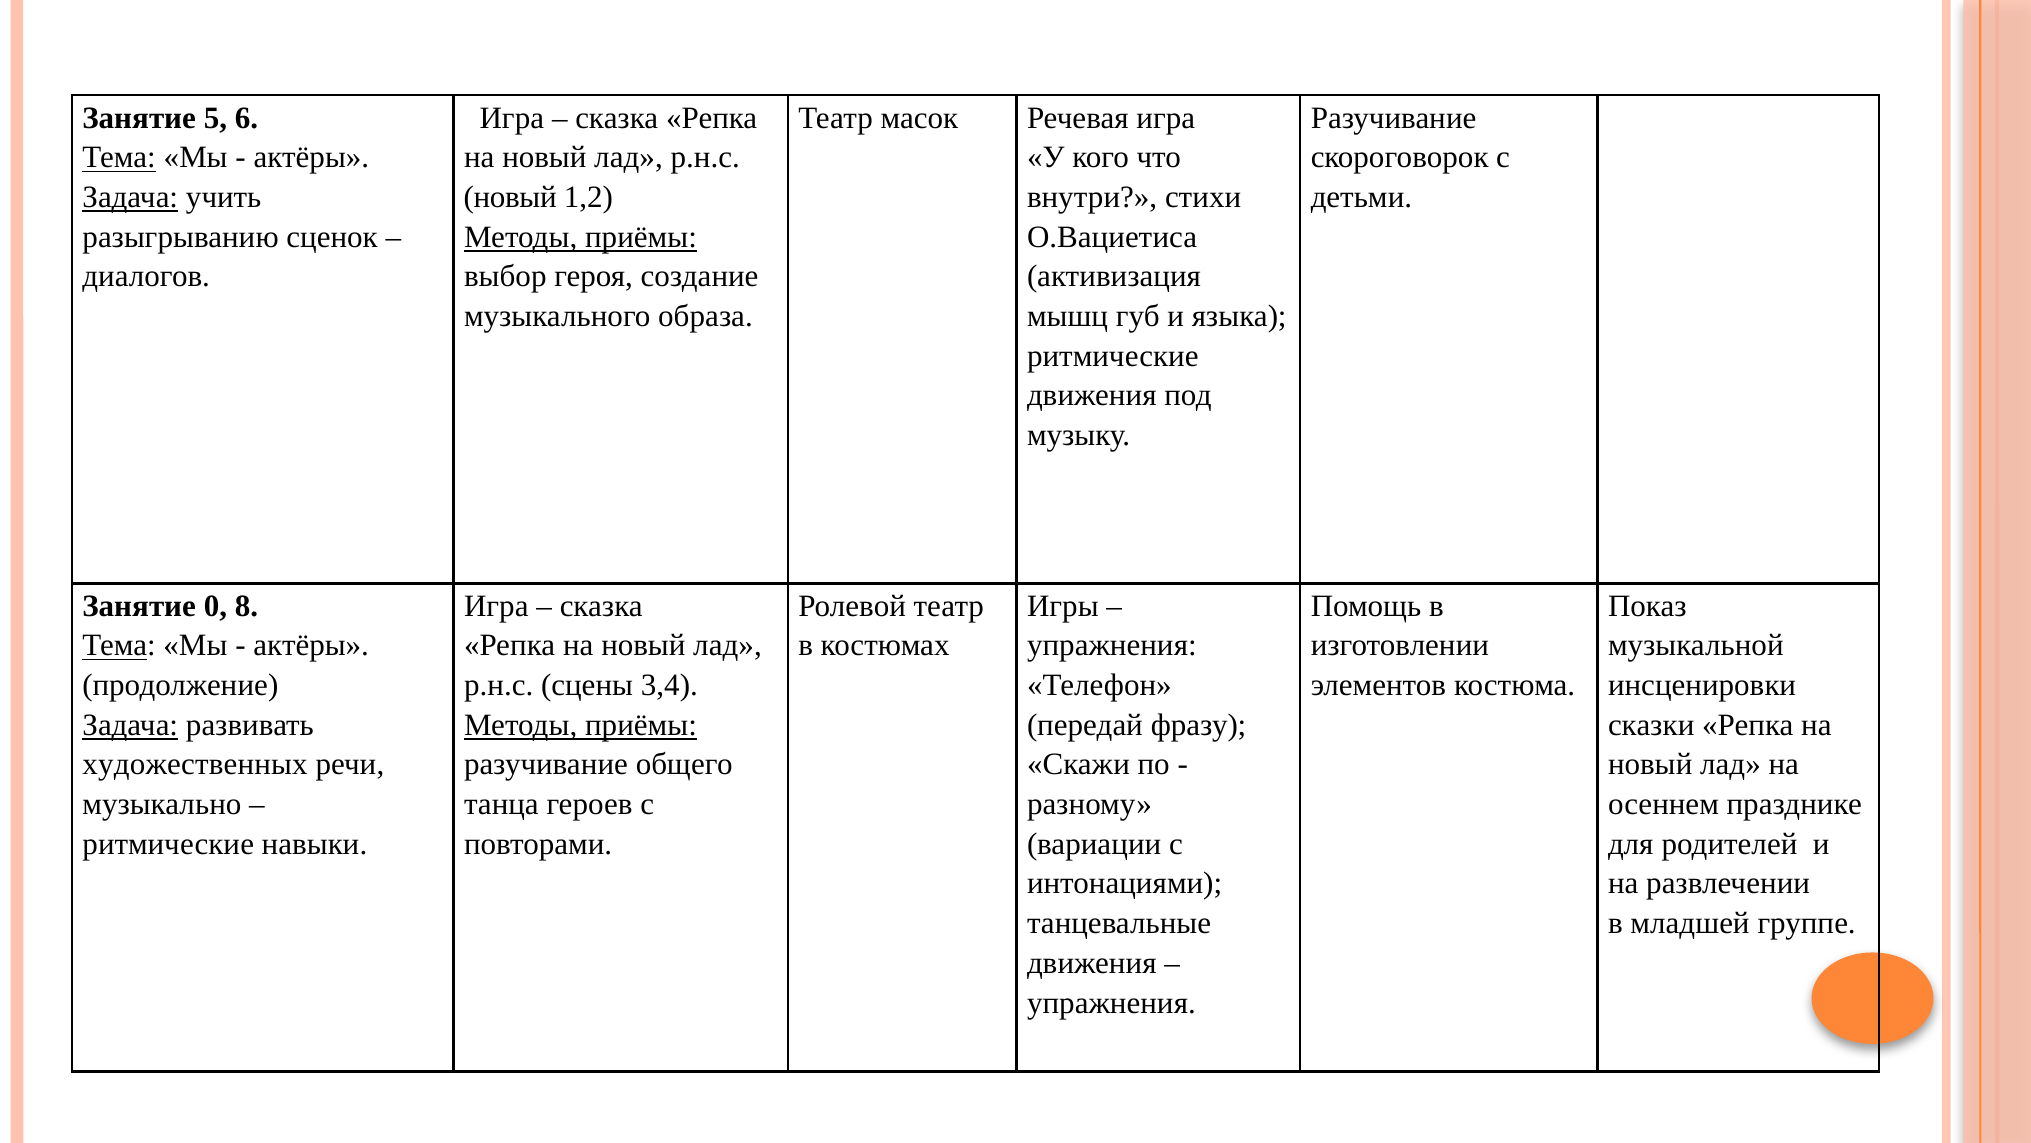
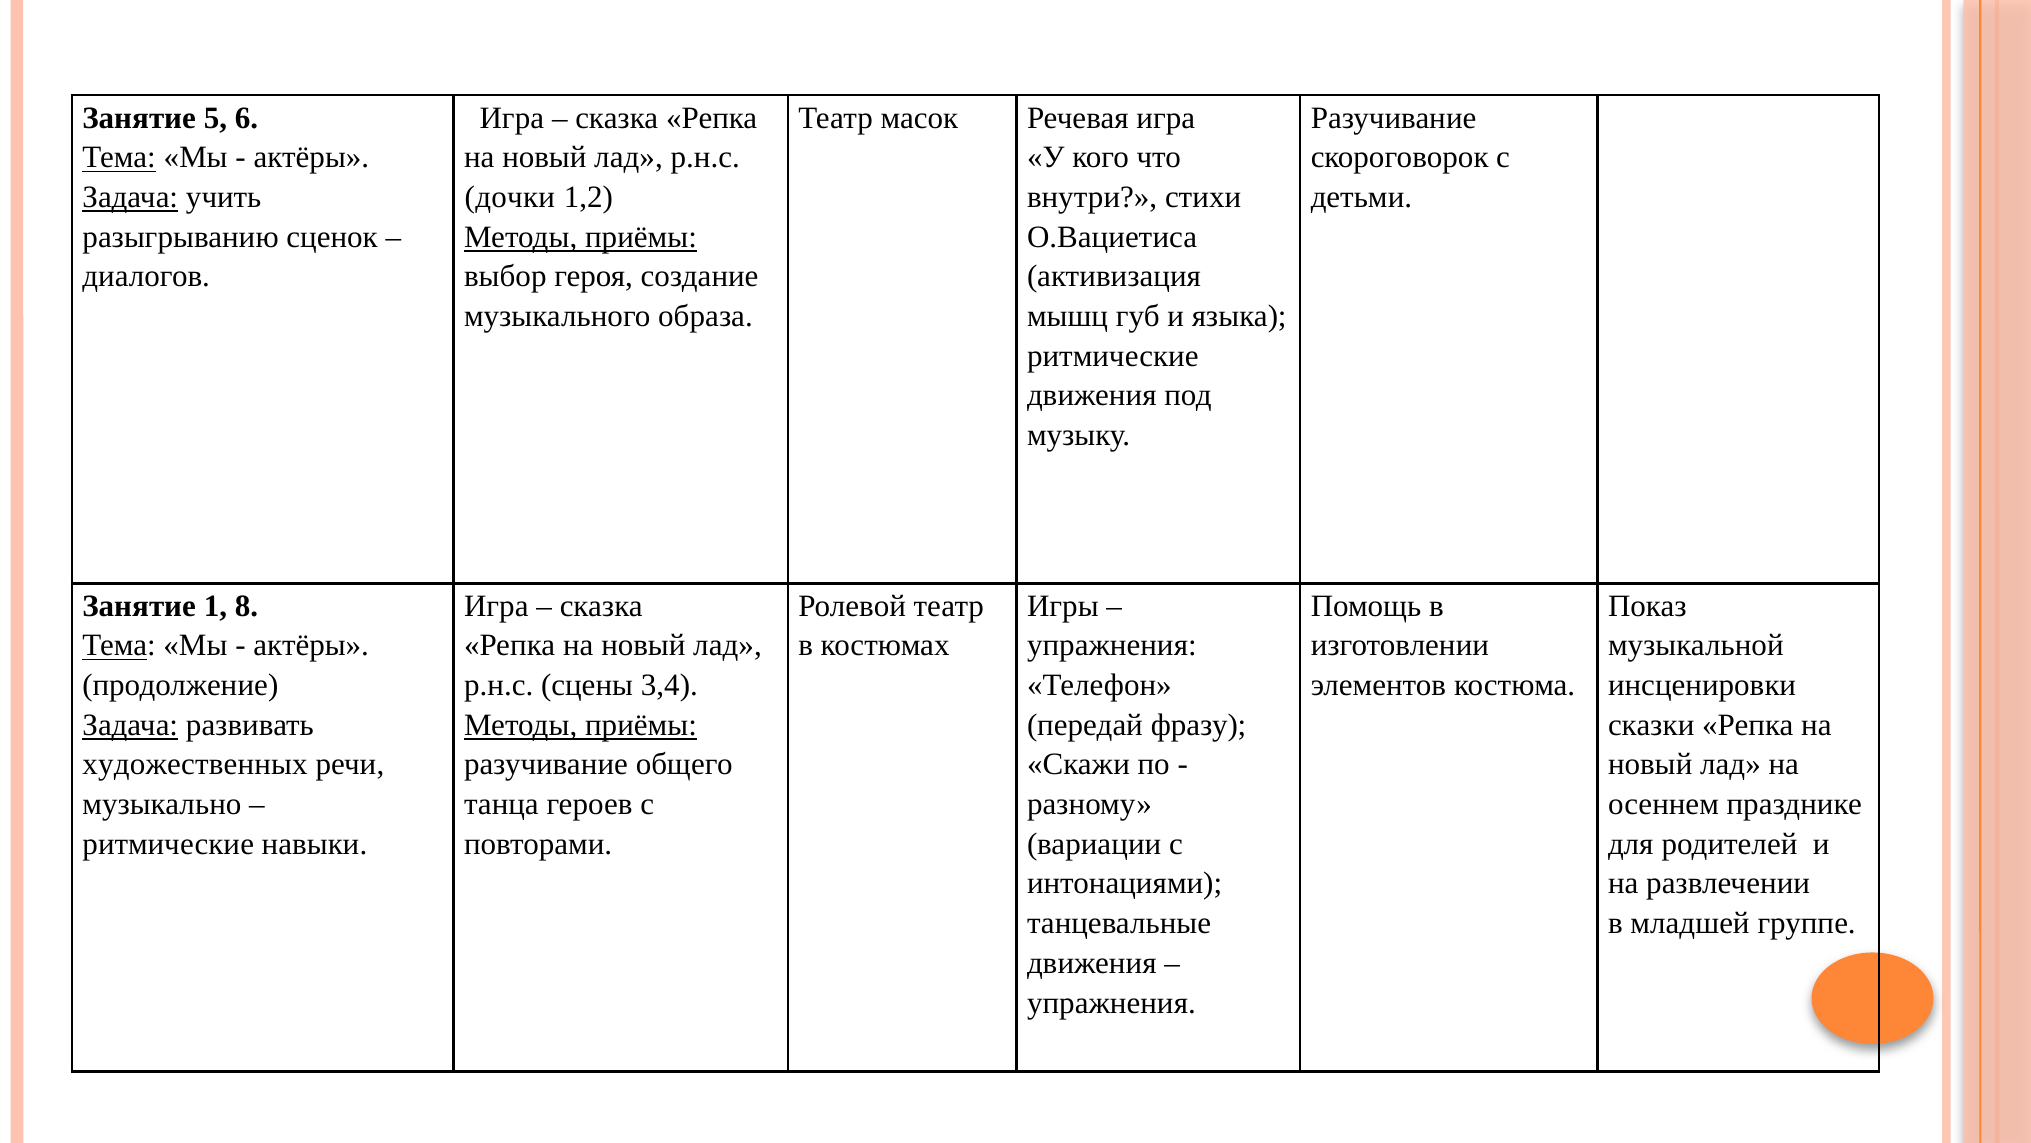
новый: новый -> дочки (510, 197)
0: 0 -> 1 (215, 606)
